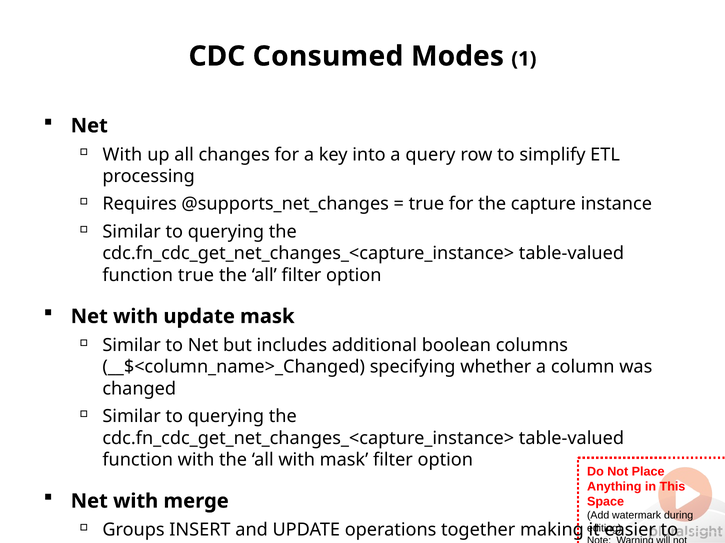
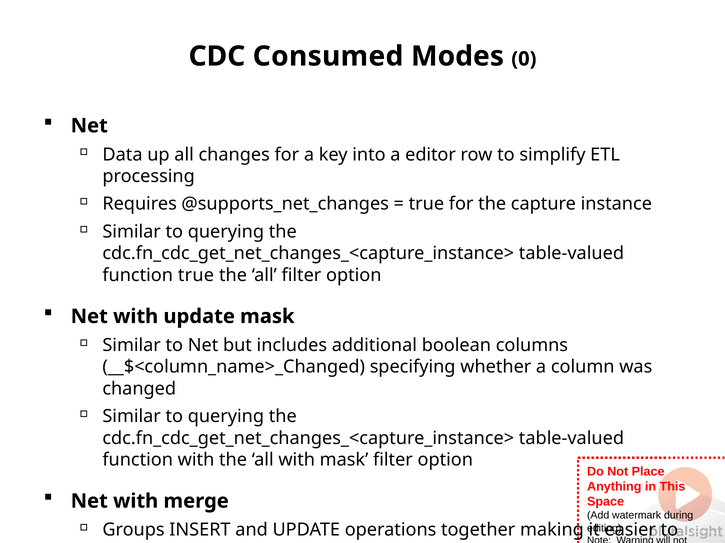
Modes 1: 1 -> 0 (524, 59)
With: With -> Data (122, 155)
query: query -> editor (431, 155)
